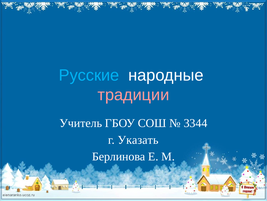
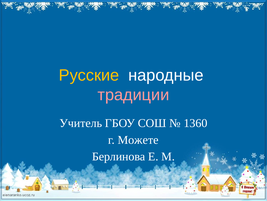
Русские colour: light blue -> yellow (89, 75)
3344: 3344 -> 1360 (195, 123)
Указать: Указать -> Можете (138, 139)
